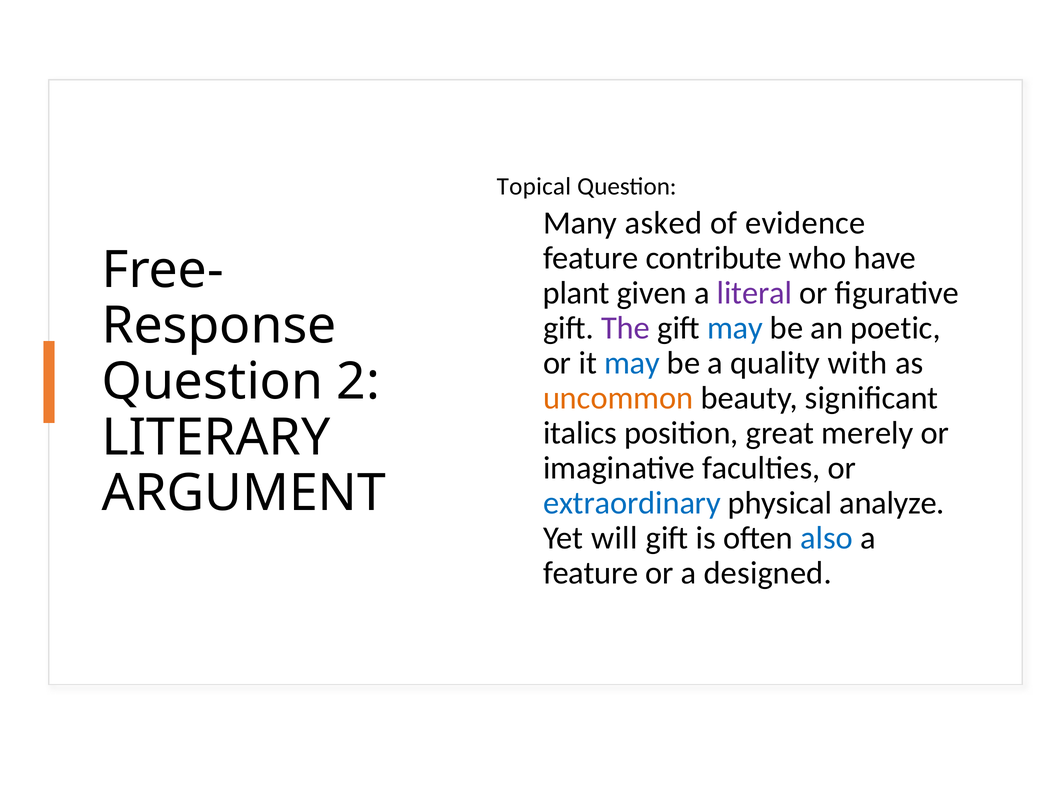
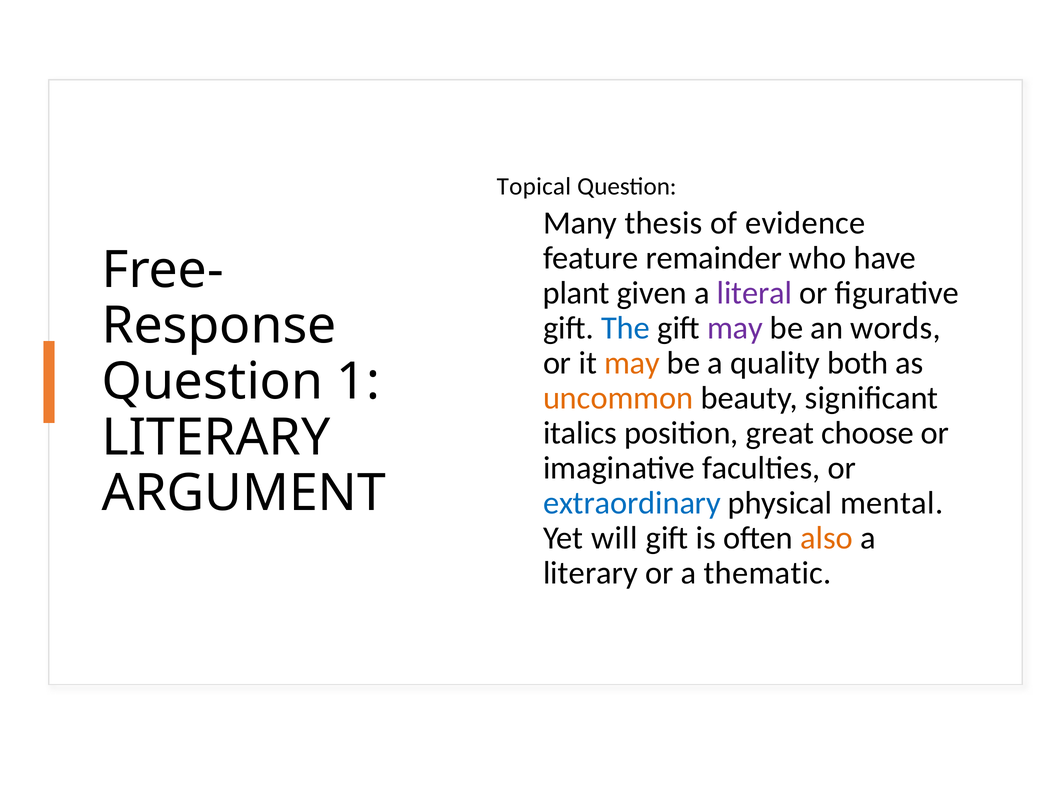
asked: asked -> thesis (664, 223)
contribute: contribute -> remainder (714, 258)
The colour: purple -> blue (626, 328)
may colour: blue -> purple (735, 328)
poetic: poetic -> words (895, 328)
may colour: blue -> orange (632, 363)
with: with -> both (858, 363)
2: 2 -> 1 (358, 382)
merely: merely -> choose (868, 433)
analyze: analyze -> mental (892, 503)
also colour: blue -> orange (827, 538)
feature: feature -> literary (590, 573)
designed: designed -> thematic (768, 573)
